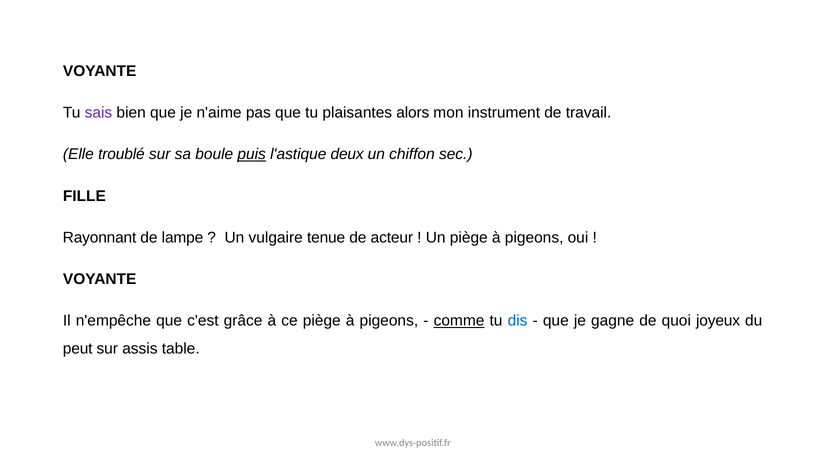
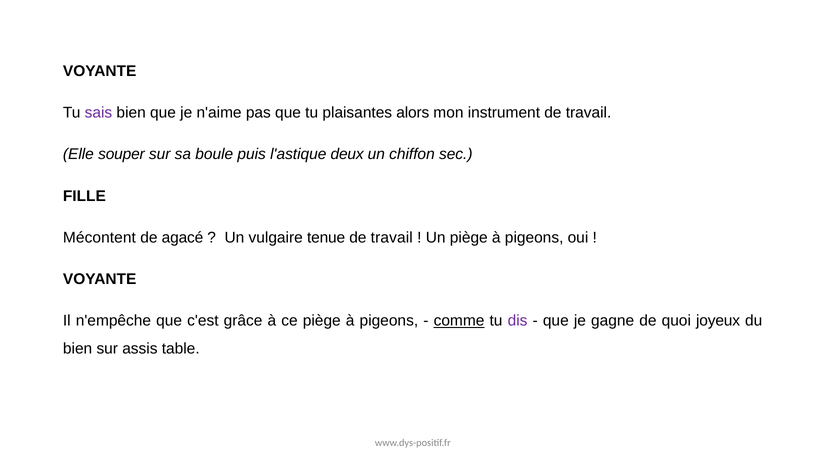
troublé: troublé -> souper (121, 155)
puis underline: present -> none (252, 155)
Rayonnant: Rayonnant -> Mécontent (99, 238)
lampe: lampe -> agacé (183, 238)
acteur: acteur -> travail (392, 238)
dis colour: blue -> purple (518, 321)
peut: peut -> bien (78, 349)
